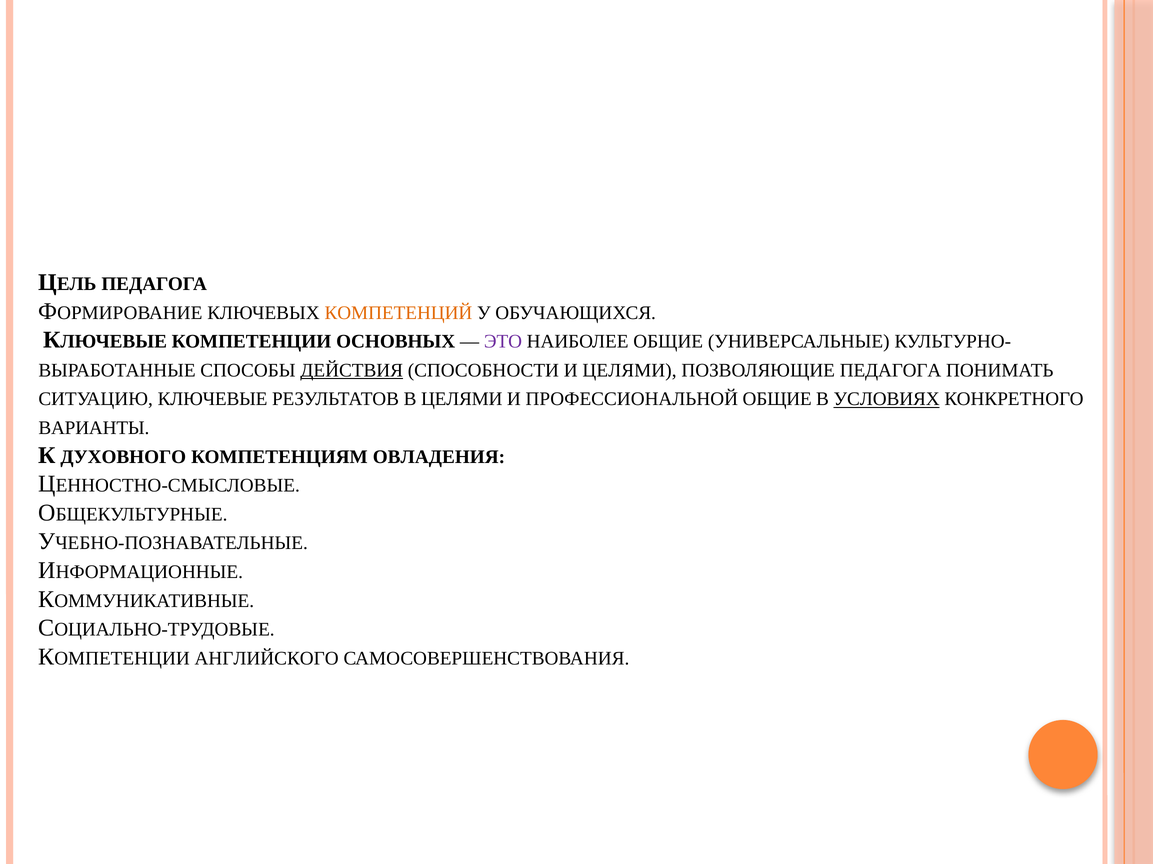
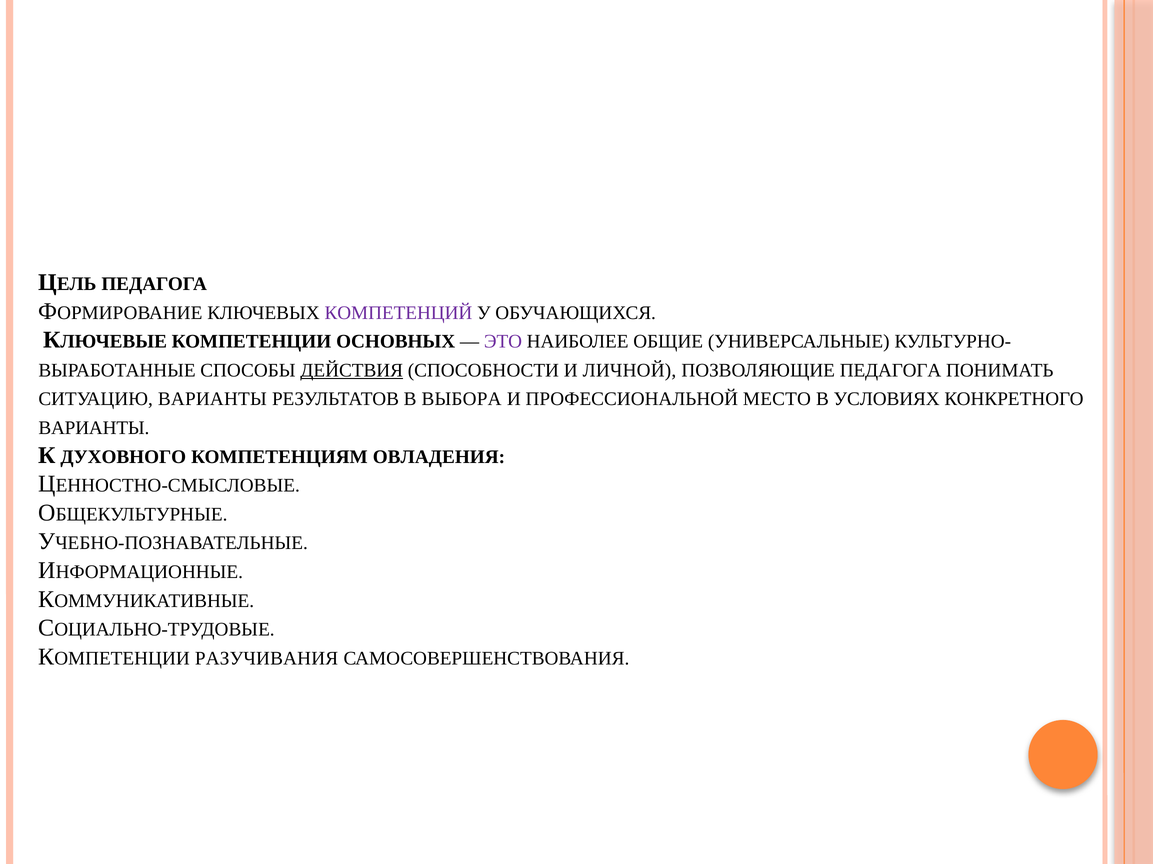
КОМПЕТЕНЦИЙ colour: orange -> purple (398, 313)
И ЦЕЛЯМИ: ЦЕЛЯМИ -> ЛИЧНОЙ (629, 371)
СИТУАЦИЮ КЛЮЧЕВЫЕ: КЛЮЧЕВЫЕ -> ВАРИАНТЫ (212, 399)
В ЦЕЛЯМИ: ЦЕЛЯМИ -> ВЫБОРА (462, 399)
ПРОФЕССИОНАЛЬНОЙ ОБЩИЕ: ОБЩИЕ -> МЕСТО (777, 399)
УСЛОВИЯХ underline: present -> none (887, 399)
АНГЛИЙСКОГО: АНГЛИЙСКОГО -> РАЗУЧИВАНИЯ (267, 659)
